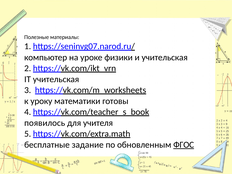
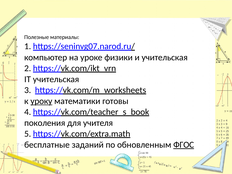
уроку underline: none -> present (41, 101)
появилось: появилось -> поколения (45, 123)
задание: задание -> заданий (88, 145)
